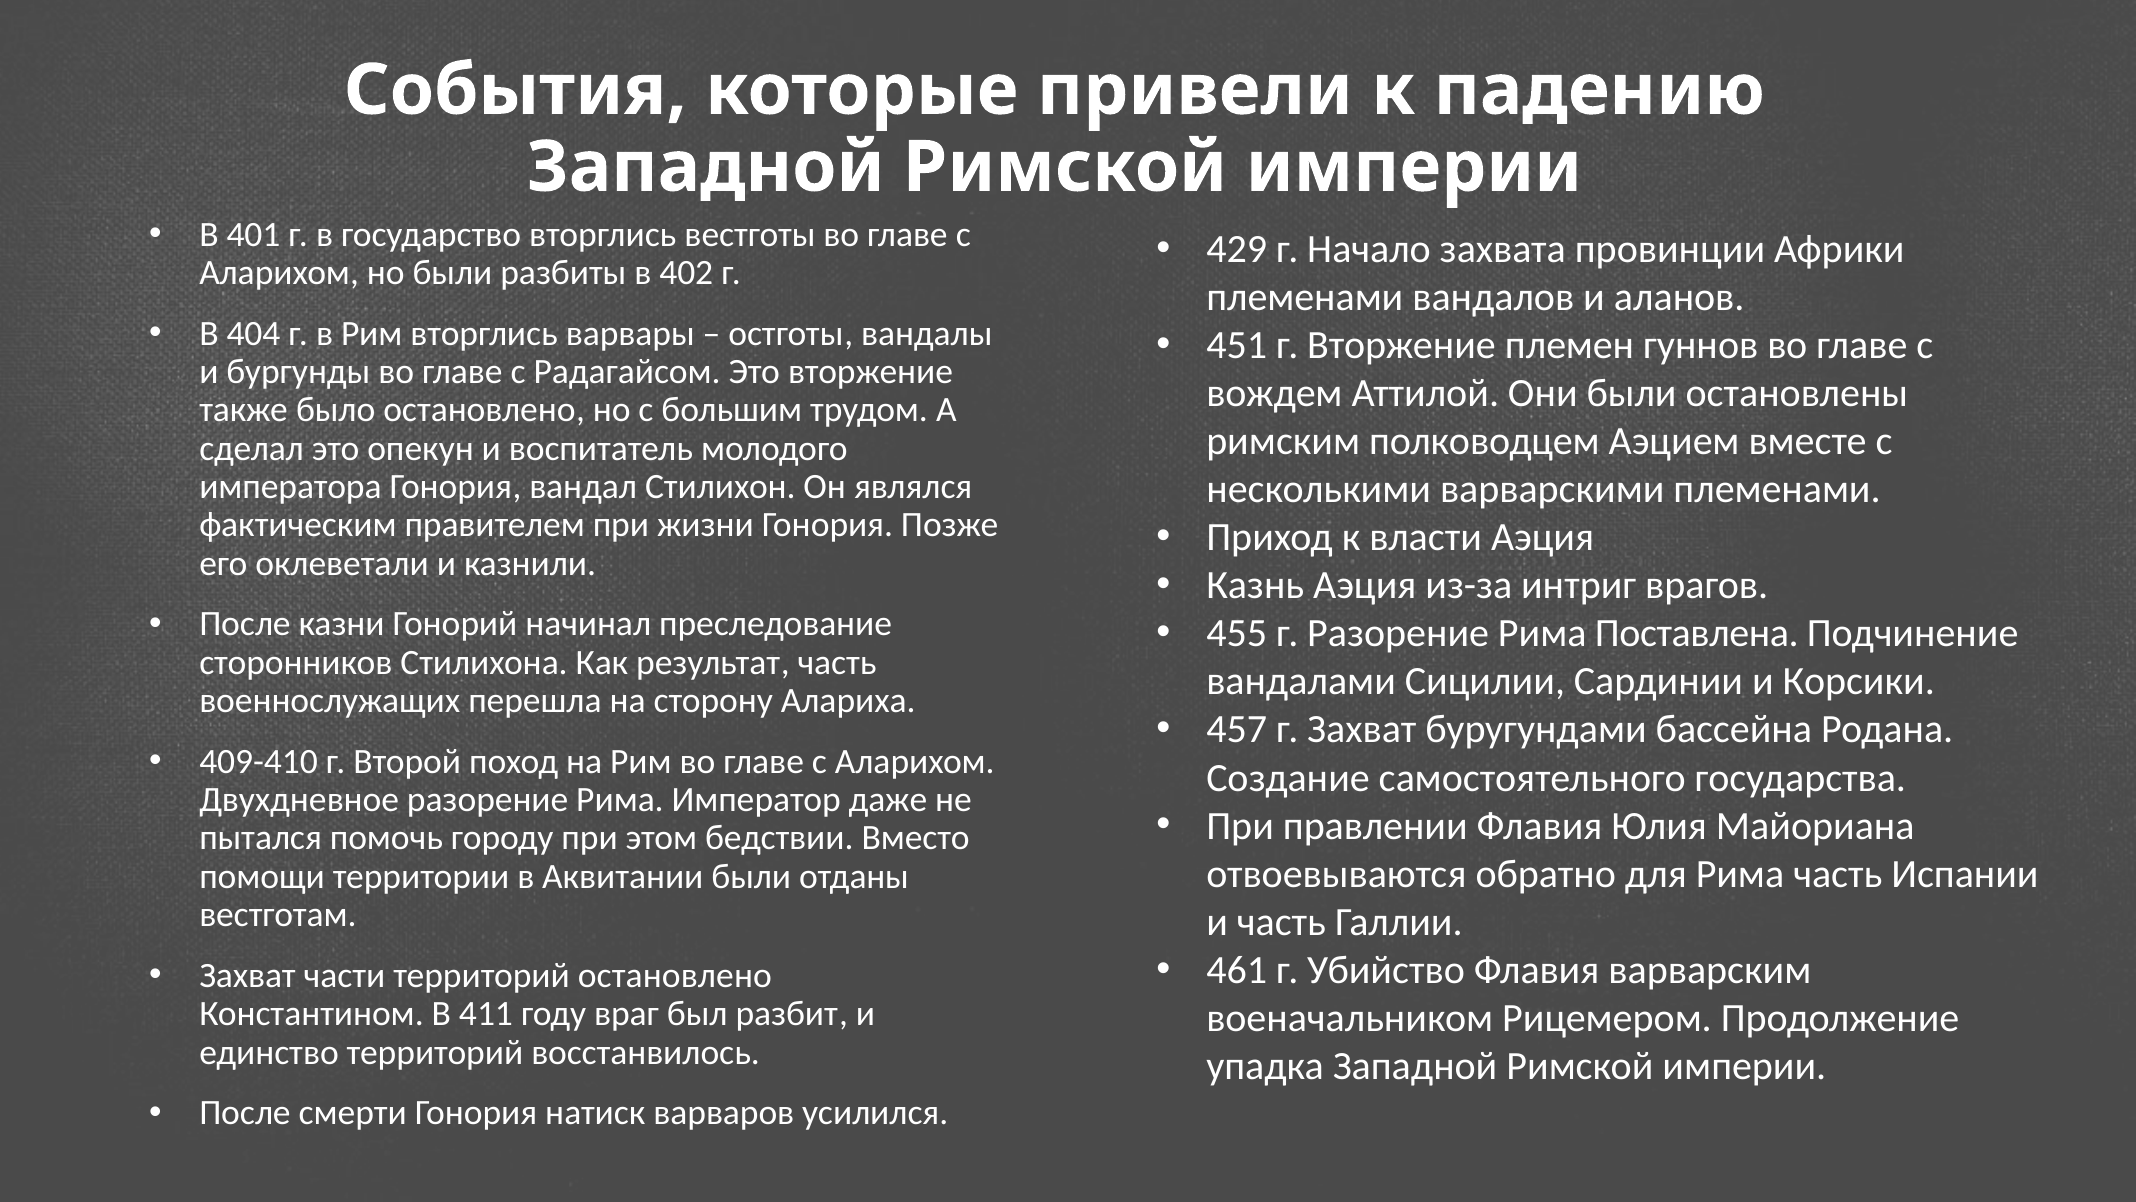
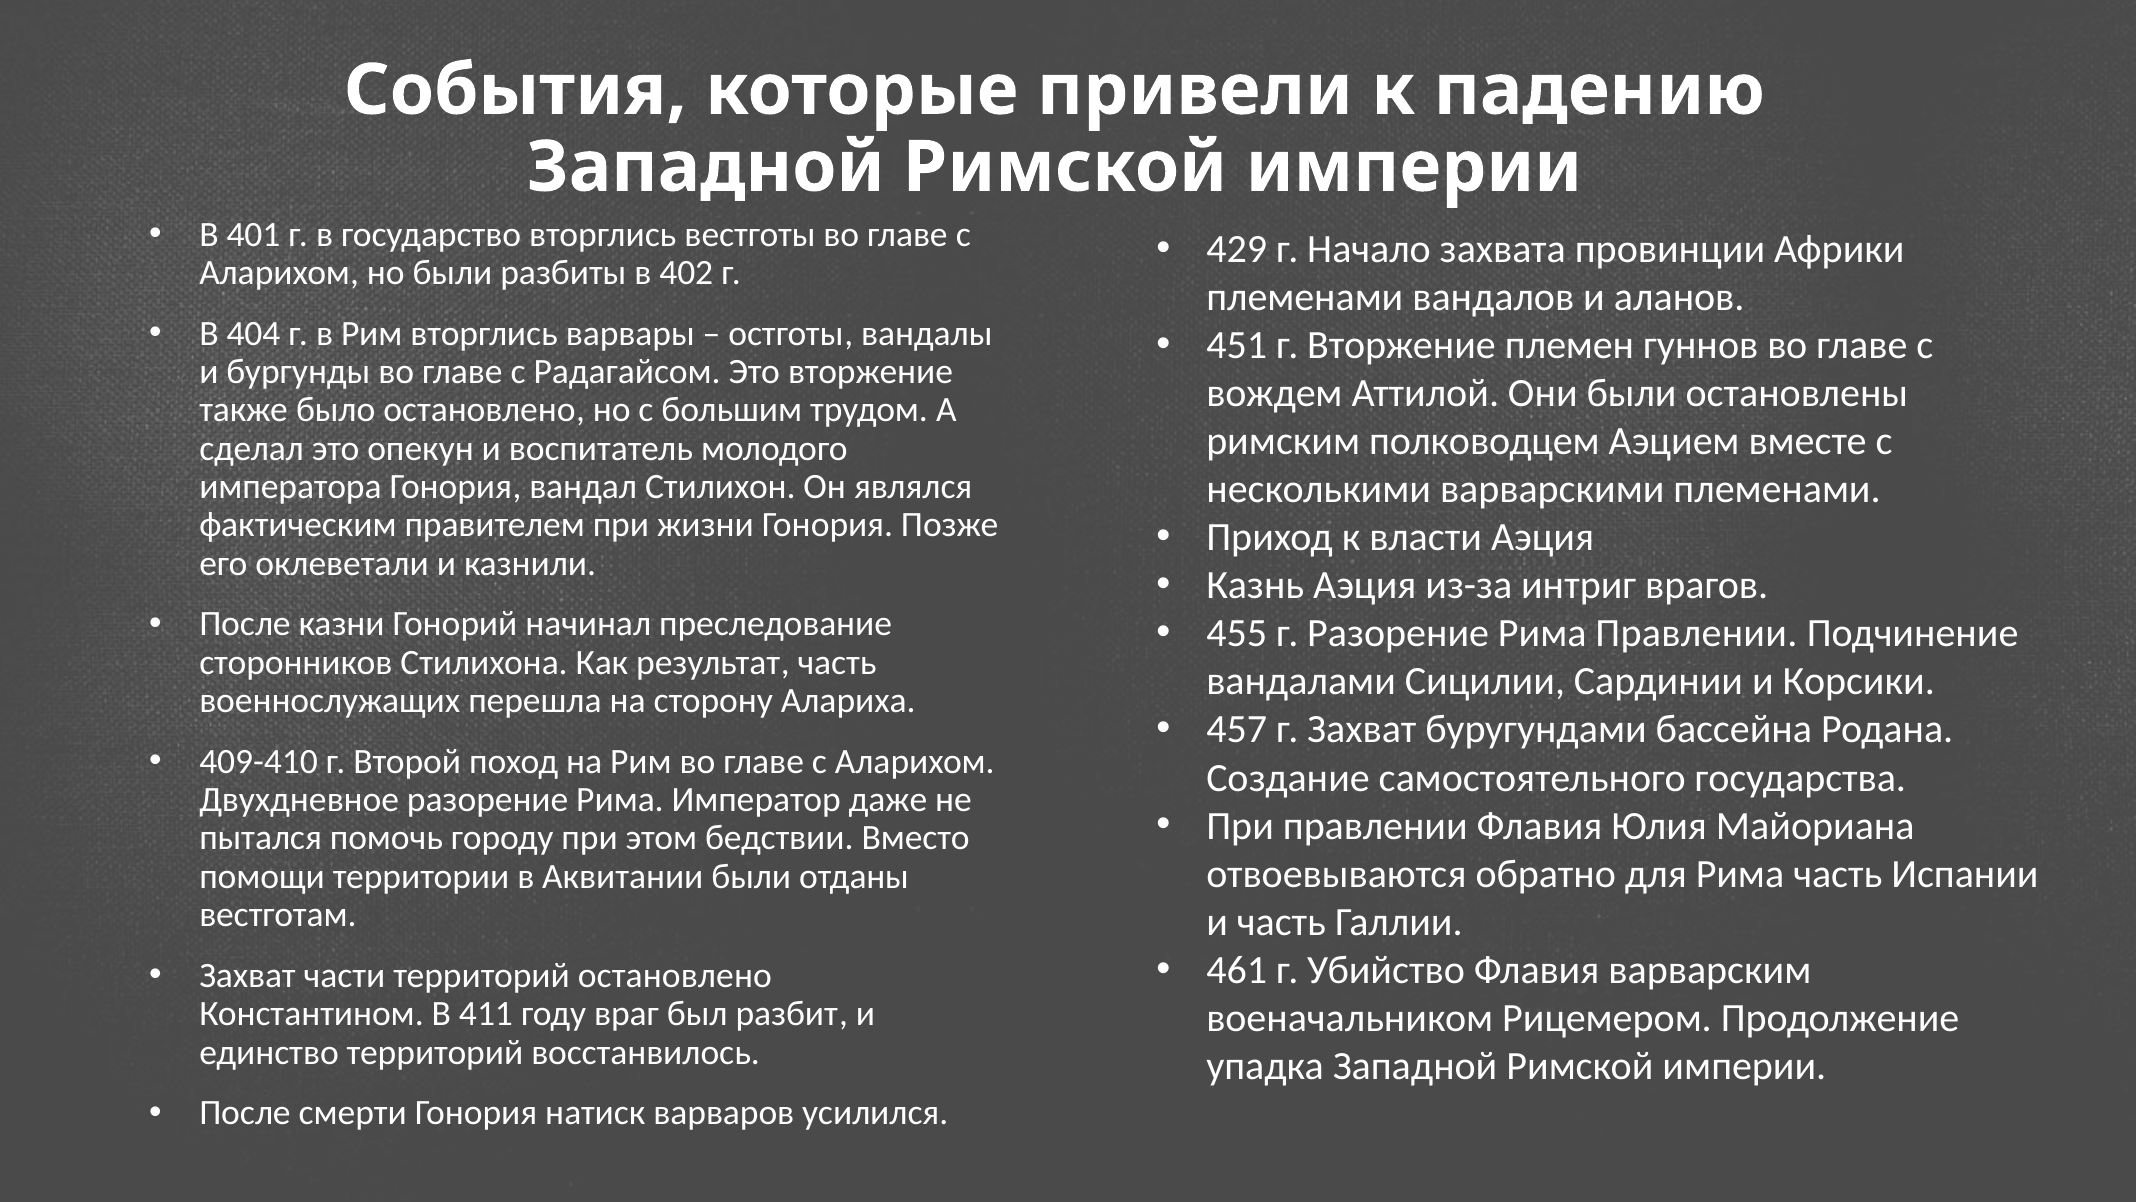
Рима Поставлена: Поставлена -> Правлении (1696, 633)
